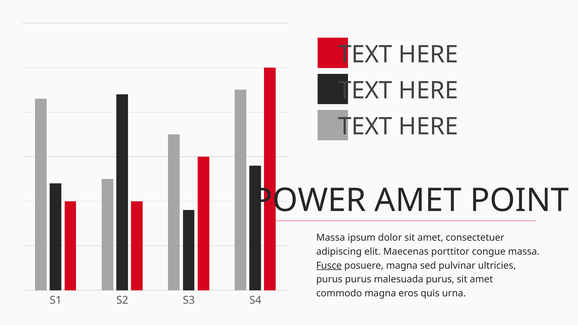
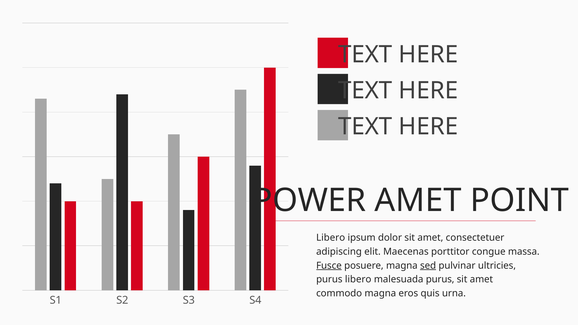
Massa: Massa -> Libero (331, 238)
sed underline: none -> present (428, 266)
purus purus: purus -> libero (358, 279)
